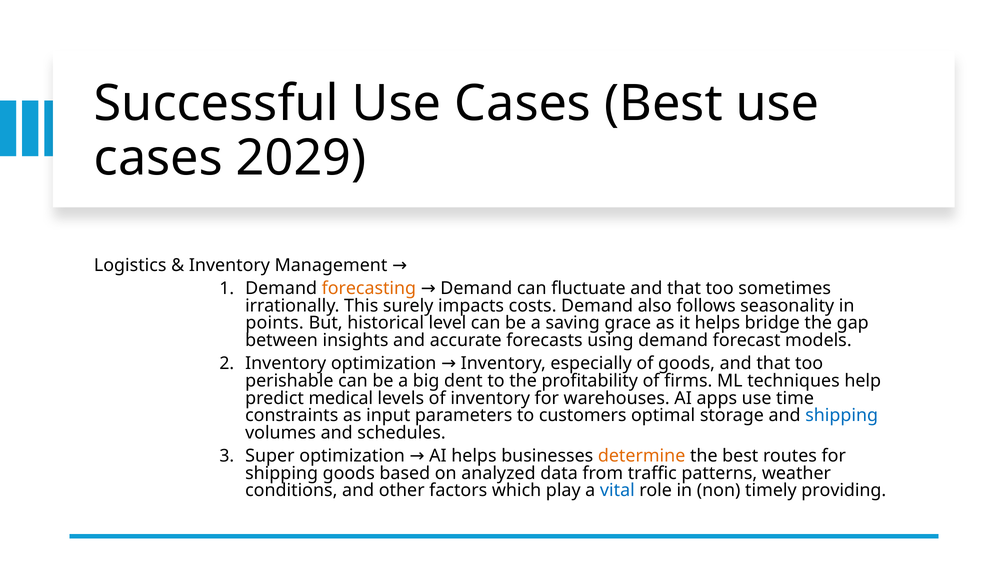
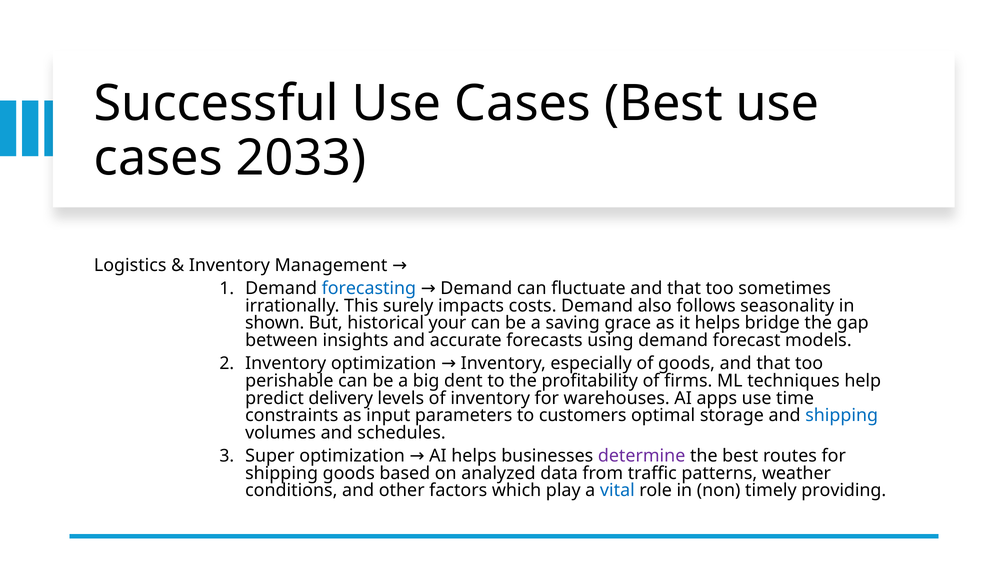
2029: 2029 -> 2033 (301, 158)
forecasting colour: orange -> blue (369, 288)
points: points -> shown (275, 323)
level: level -> your (447, 323)
medical: medical -> delivery (341, 398)
determine colour: orange -> purple (642, 456)
